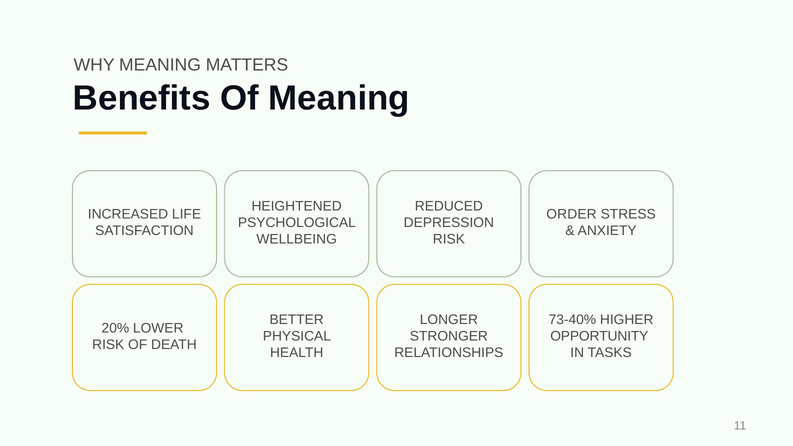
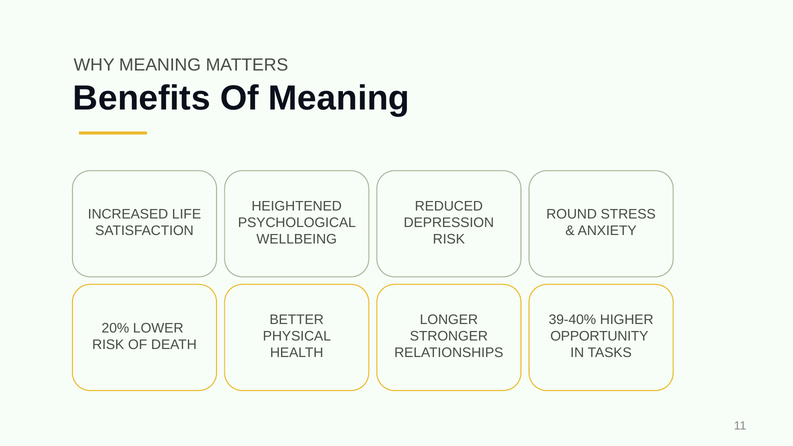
ORDER: ORDER -> ROUND (572, 214)
73-40%: 73-40% -> 39-40% (572, 320)
